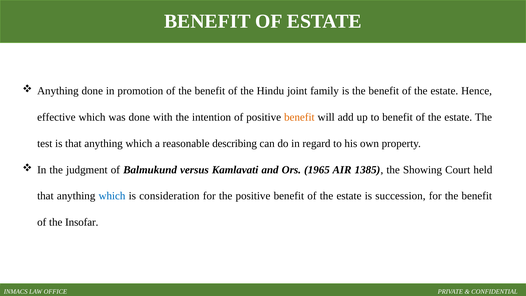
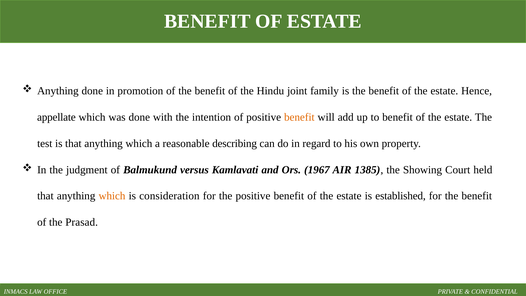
effective: effective -> appellate (56, 117)
1965: 1965 -> 1967 (317, 170)
which colour: blue -> orange (112, 196)
succession: succession -> established (401, 196)
Insofar: Insofar -> Prasad (82, 222)
